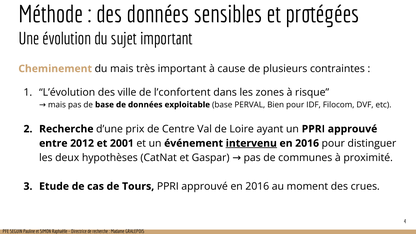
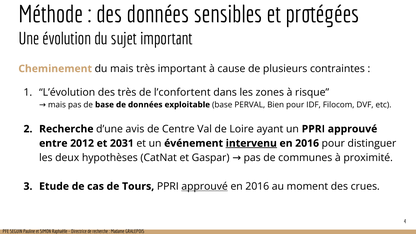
des ville: ville -> très (127, 92)
prix: prix -> avis (135, 129)
2001: 2001 -> 2031 (122, 143)
approuvé underline: none -> present (205, 186)
